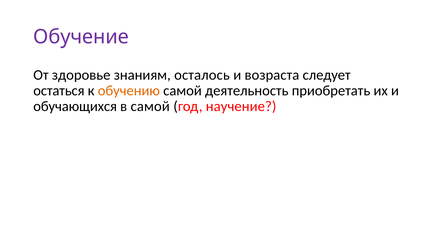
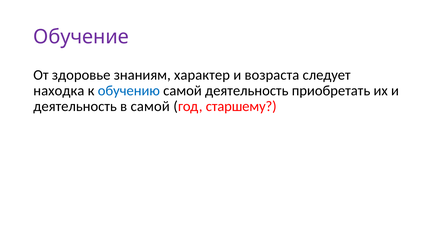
осталось: осталось -> характер (202, 75)
остаться: остаться -> находка (59, 91)
обучению colour: orange -> blue (129, 91)
обучающихся: обучающихся -> деятельность (75, 106)
научение: научение -> старшему (241, 106)
